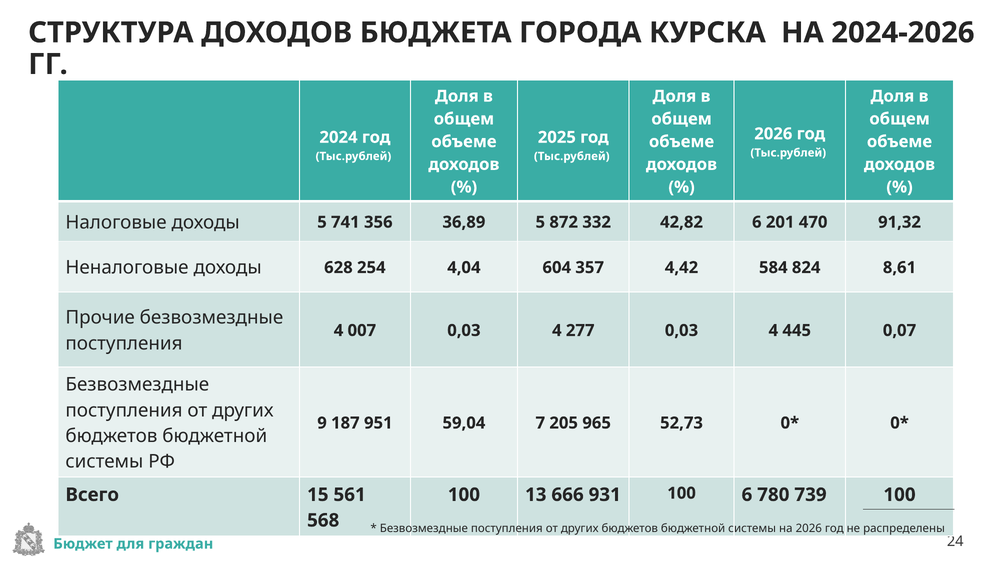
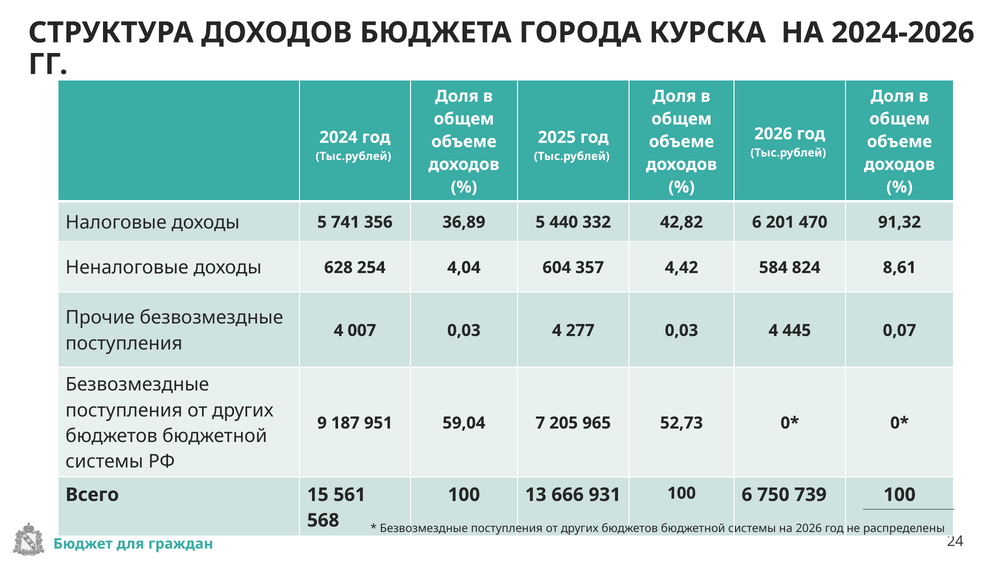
872: 872 -> 440 (564, 222)
780: 780 -> 750 (773, 495)
